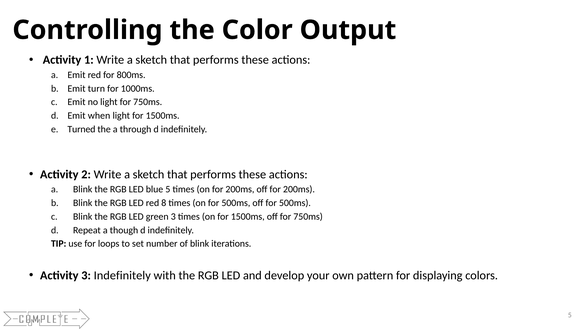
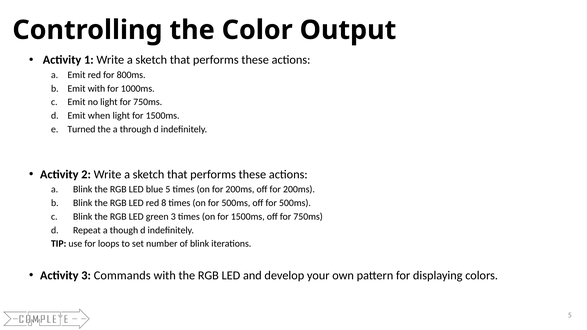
Emit turn: turn -> with (96, 88)
3 Indefinitely: Indefinitely -> Commands (122, 275)
